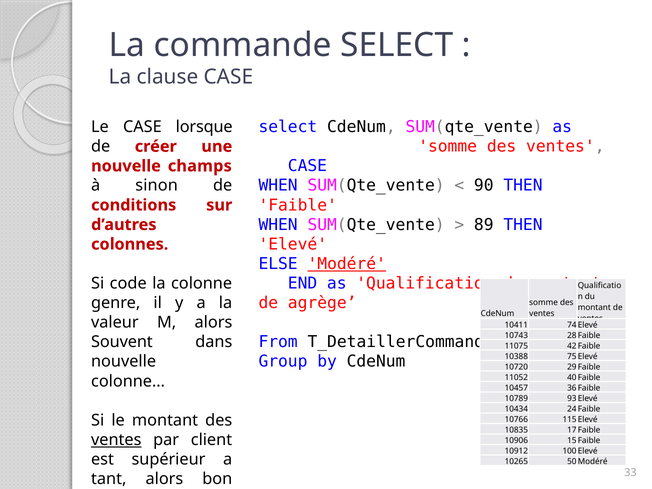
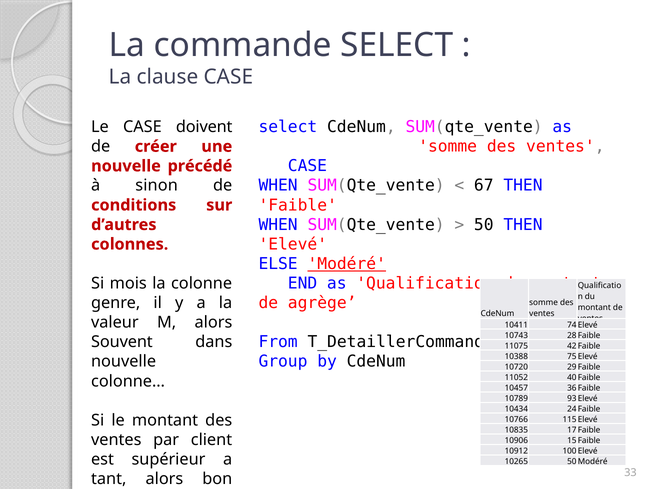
lorsque: lorsque -> doivent (204, 127)
champs: champs -> précédé (200, 166)
90: 90 -> 67 (484, 186)
89: 89 -> 50 (484, 225)
code: code -> mois (128, 283)
ventes underline: present -> none (116, 440)
